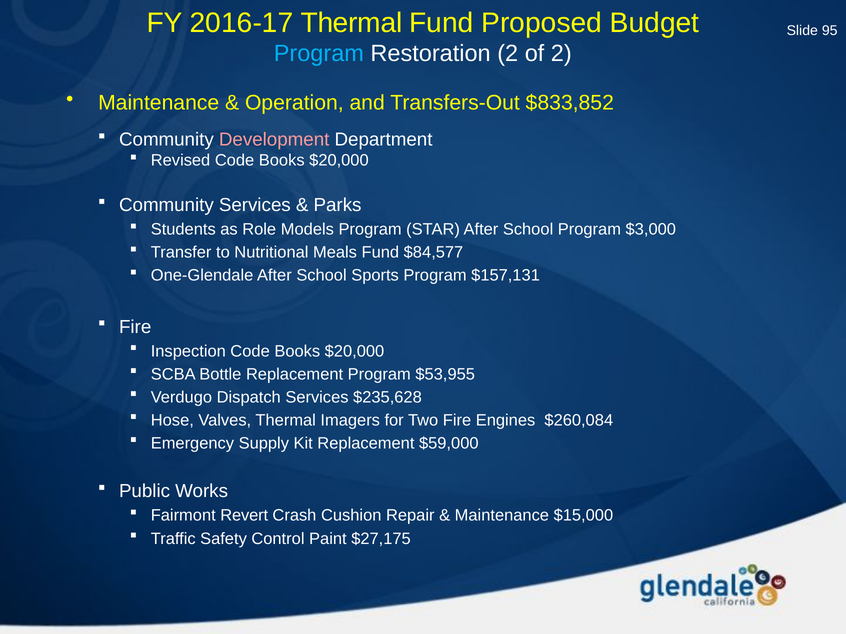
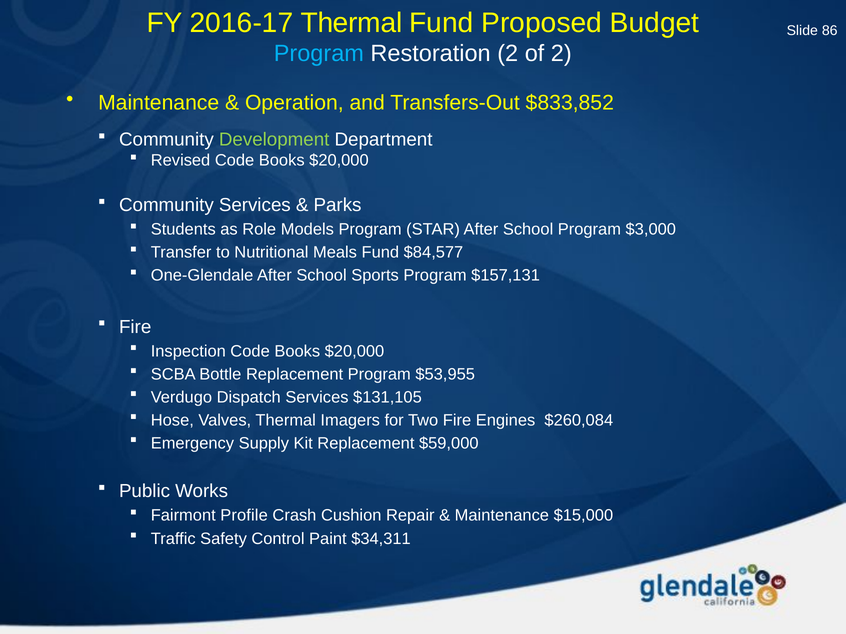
95: 95 -> 86 (830, 31)
Development colour: pink -> light green (274, 139)
$235,628: $235,628 -> $131,105 (387, 397)
Revert: Revert -> Profile (244, 516)
$27,175: $27,175 -> $34,311 (381, 539)
